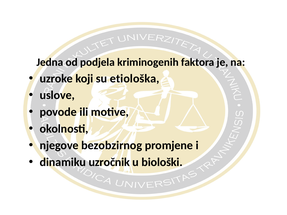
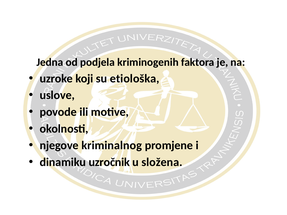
bezobzirnog: bezobzirnog -> kriminalnog (112, 146)
biološki: biološki -> složena (162, 162)
